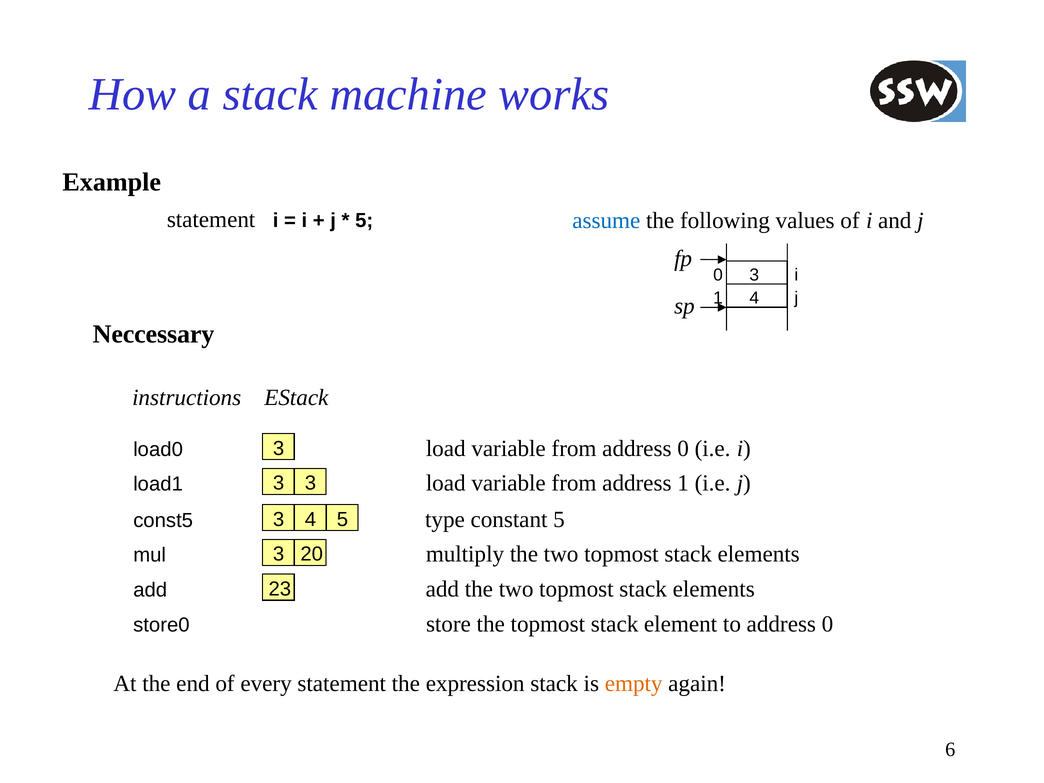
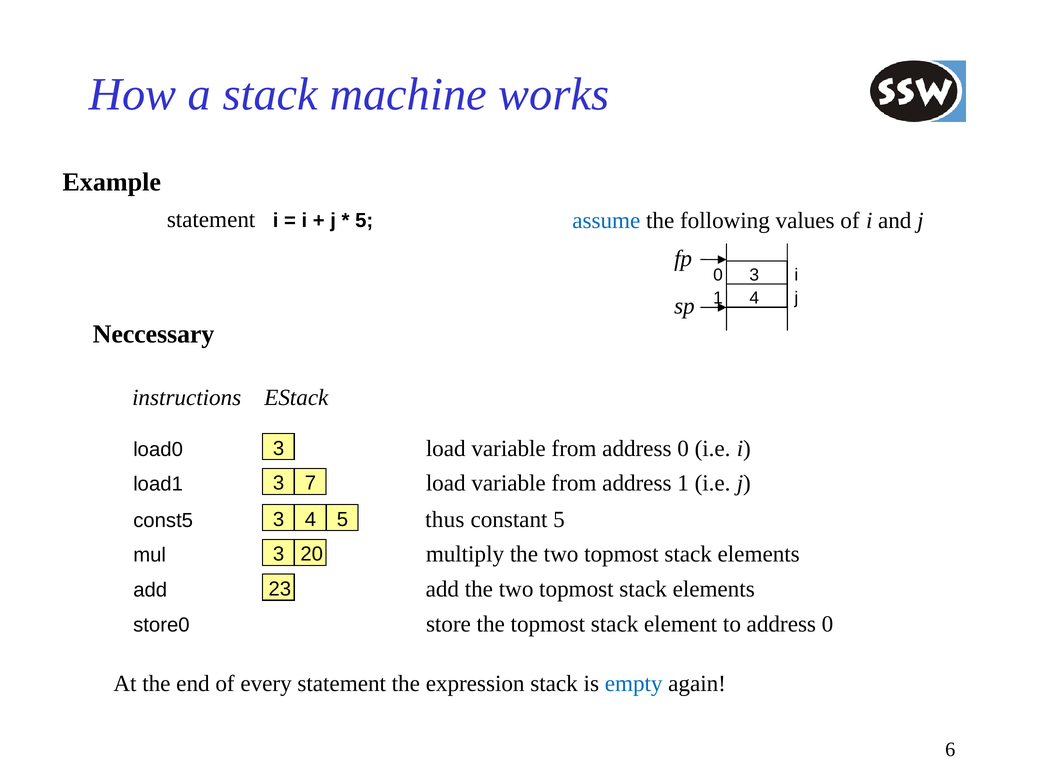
3 3: 3 -> 7 (311, 483)
type: type -> thus (445, 519)
empty colour: orange -> blue (634, 683)
